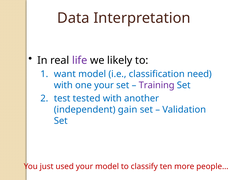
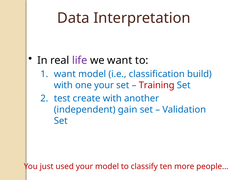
we likely: likely -> want (120, 60)
need: need -> build (199, 74)
Training colour: purple -> red (157, 85)
tested: tested -> create (87, 98)
